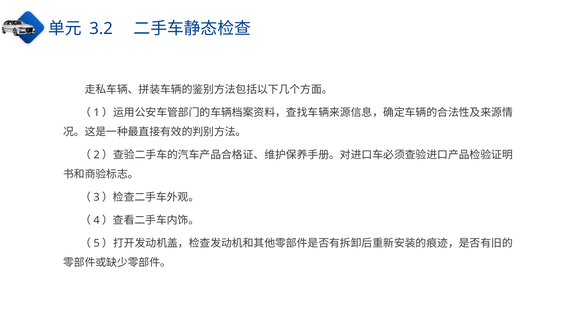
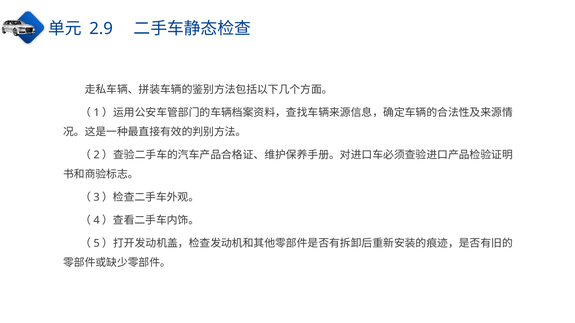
3.2: 3.2 -> 2.9 (101, 29)
